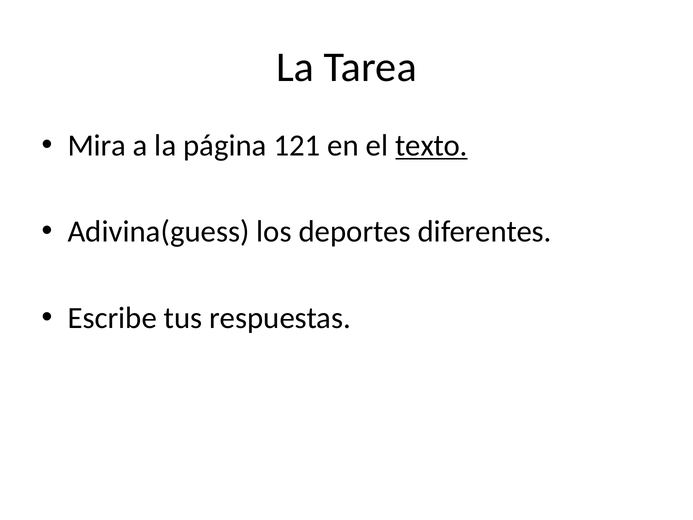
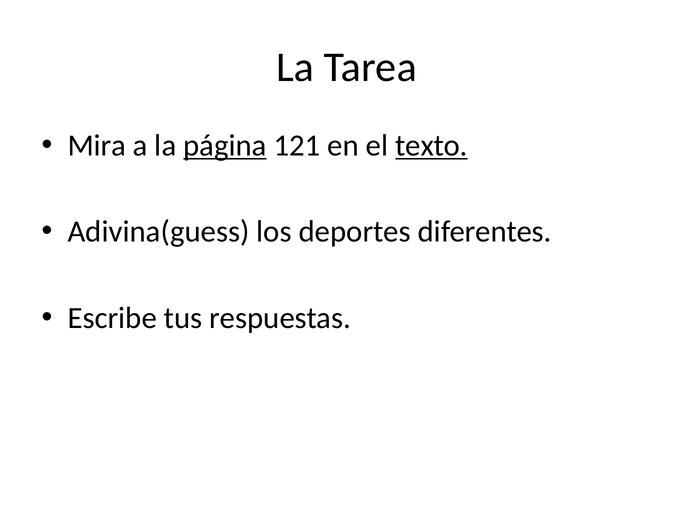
página underline: none -> present (225, 145)
